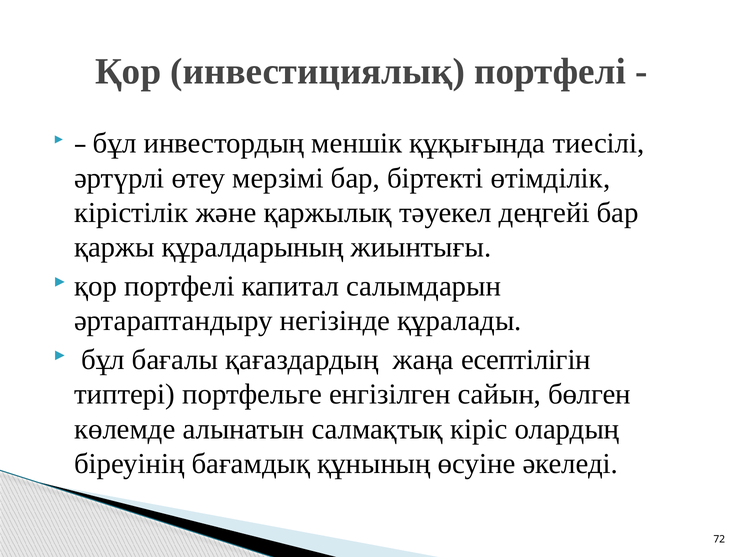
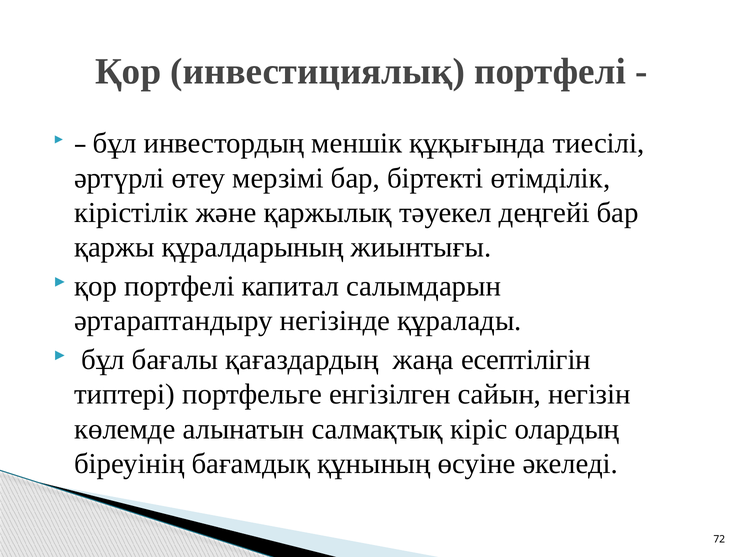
бөлген: бөлген -> негізін (590, 394)
